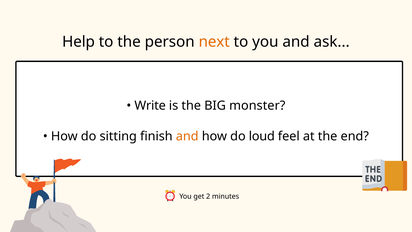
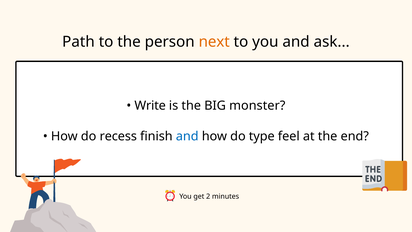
Help: Help -> Path (78, 42)
sitting: sitting -> recess (118, 136)
and colour: orange -> blue (187, 136)
loud: loud -> type (262, 136)
